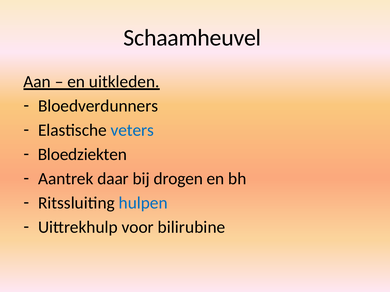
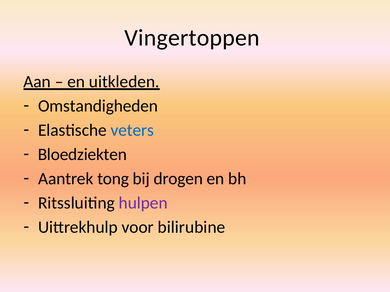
Schaamheuvel: Schaamheuvel -> Vingertoppen (192, 38)
Bloedverdunners: Bloedverdunners -> Omstandigheden (98, 106)
daar: daar -> tong (113, 179)
hulpen colour: blue -> purple (143, 203)
